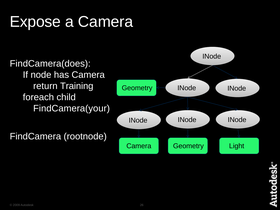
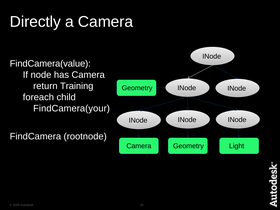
Expose: Expose -> Directly (35, 22)
FindCamera(does: FindCamera(does -> FindCamera(value (50, 64)
